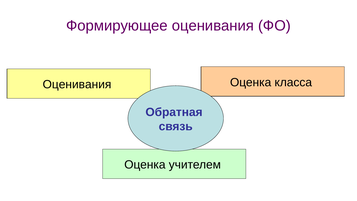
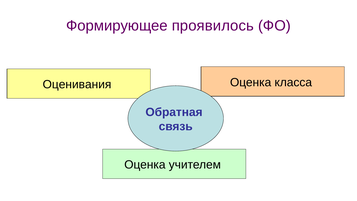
Формирующее оценивания: оценивания -> проявилось (213, 26)
